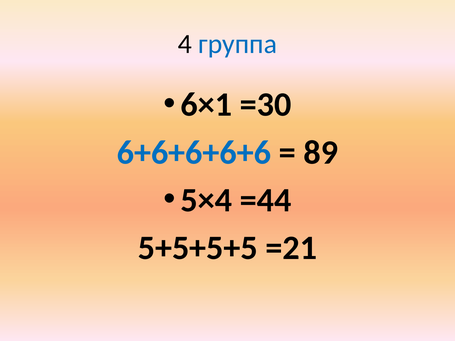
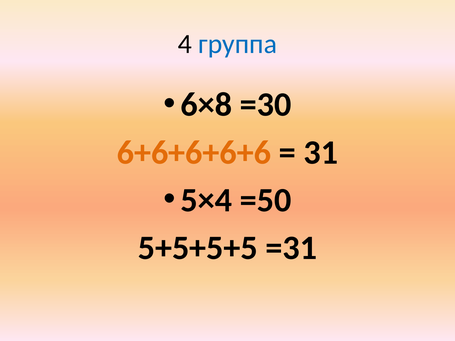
6×1: 6×1 -> 6×8 (206, 105)
6+6+6+6+6 colour: blue -> orange (194, 153)
89: 89 -> 31 (321, 153)
=44: =44 -> =50 (266, 200)
=21: =21 -> =31 (291, 248)
